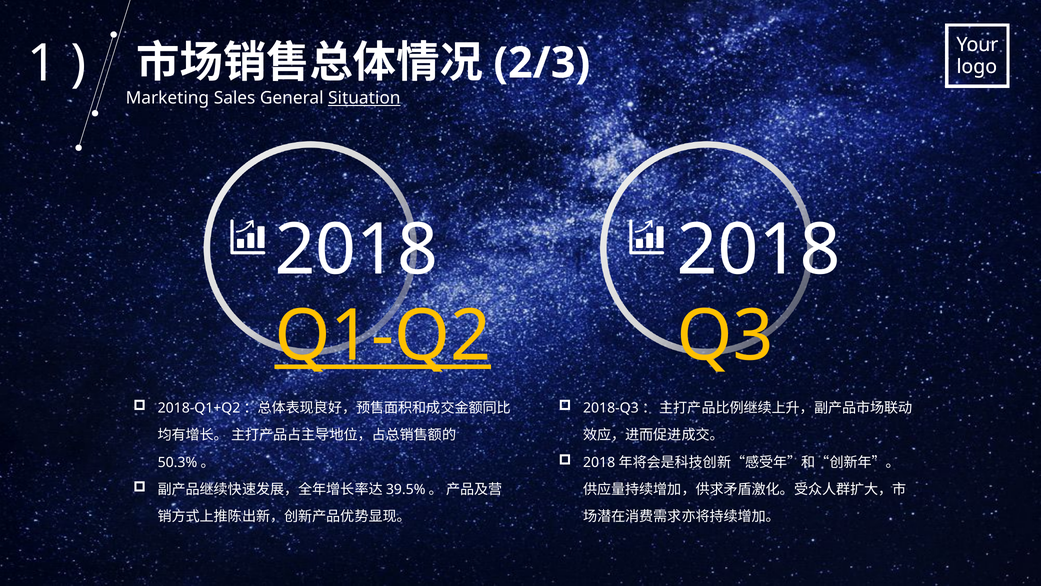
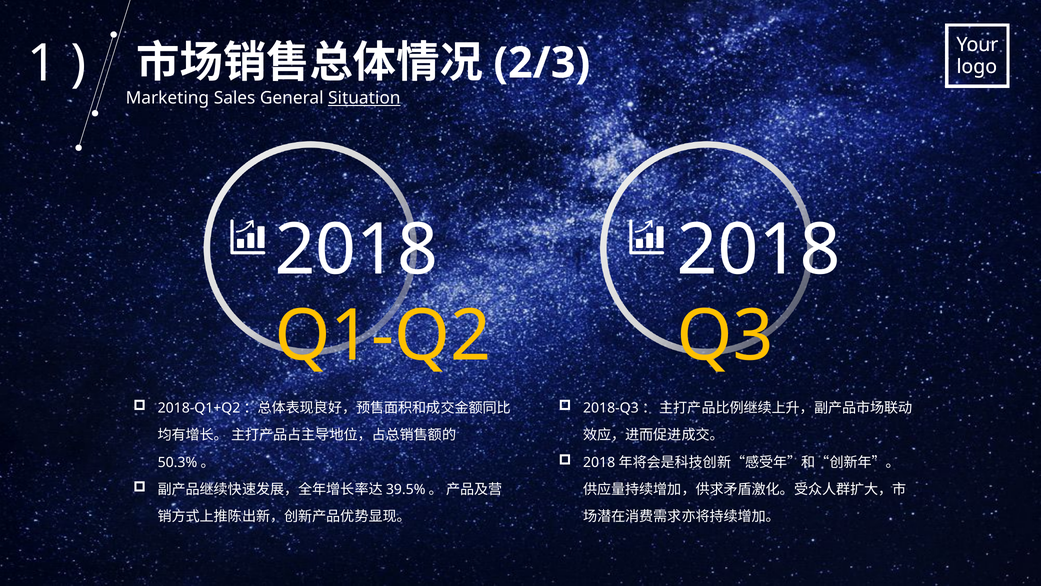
Q1-Q2 underline: present -> none (383, 336)
